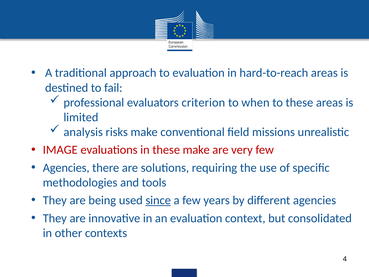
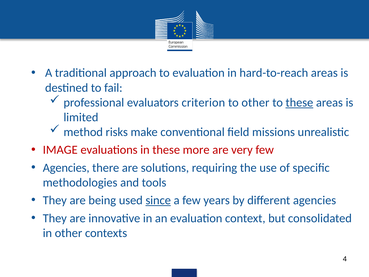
to when: when -> other (255, 102)
these underline: none -> present (299, 102)
analysis: analysis -> method (83, 132)
these make: make -> more (196, 150)
